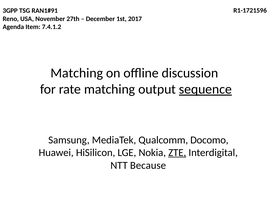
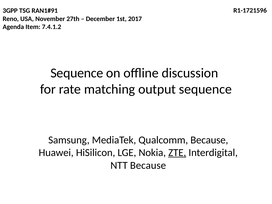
Matching: Matching -> Sequence (77, 73)
sequence underline: present -> none (205, 89)
Qualcomm Docomo: Docomo -> Because (209, 140)
